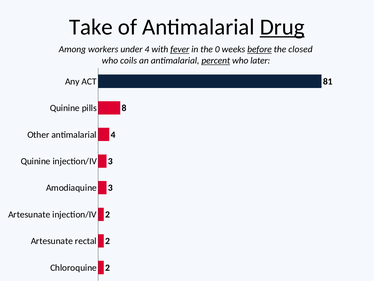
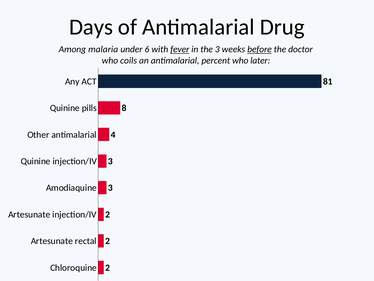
Take: Take -> Days (91, 27)
Drug underline: present -> none (282, 27)
workers: workers -> malaria (103, 49)
under 4: 4 -> 6 (147, 49)
the 0: 0 -> 3 (217, 49)
closed: closed -> doctor (301, 49)
percent underline: present -> none (216, 61)
